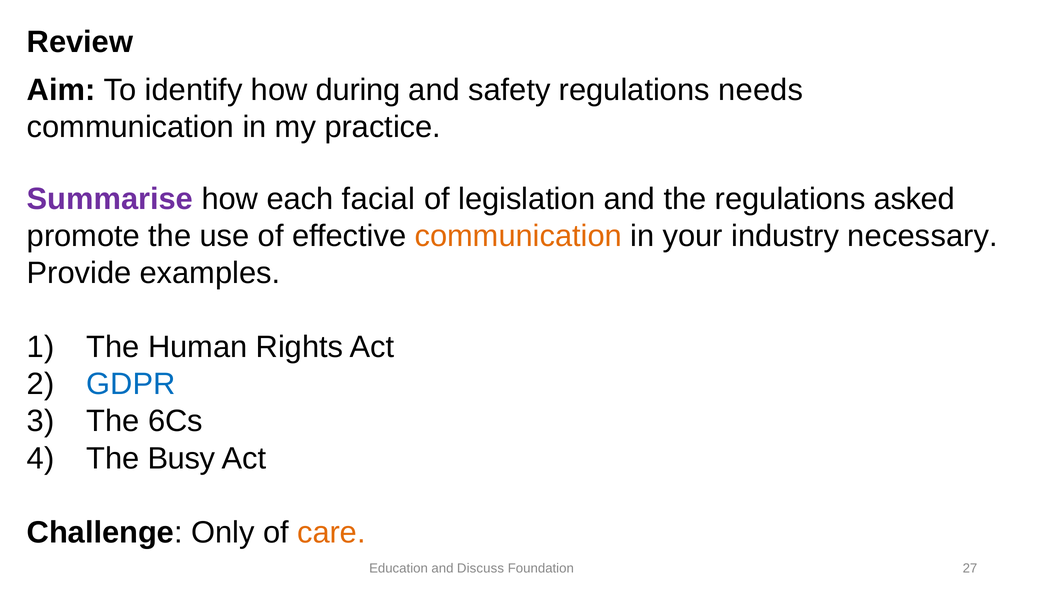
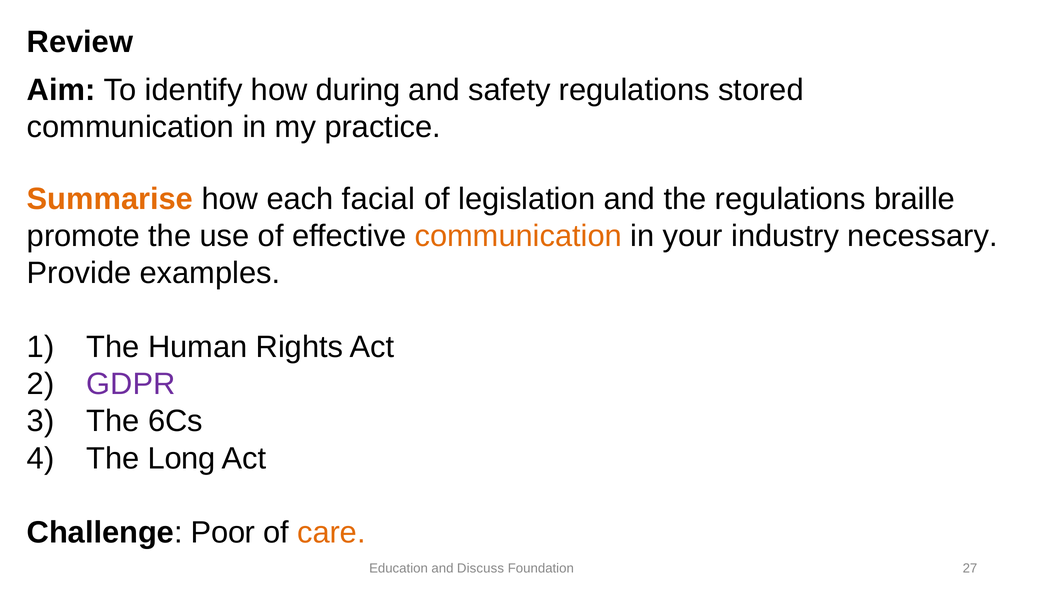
needs: needs -> stored (761, 90)
Summarise colour: purple -> orange (110, 199)
asked: asked -> braille (914, 199)
GDPR colour: blue -> purple (131, 384)
Busy: Busy -> Long (182, 458)
Only: Only -> Poor (223, 533)
